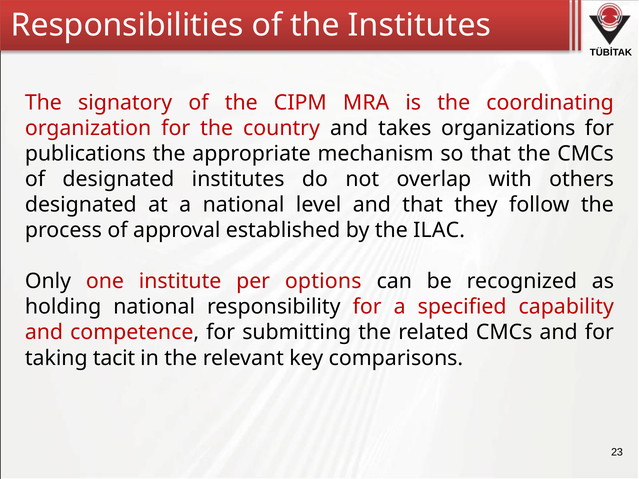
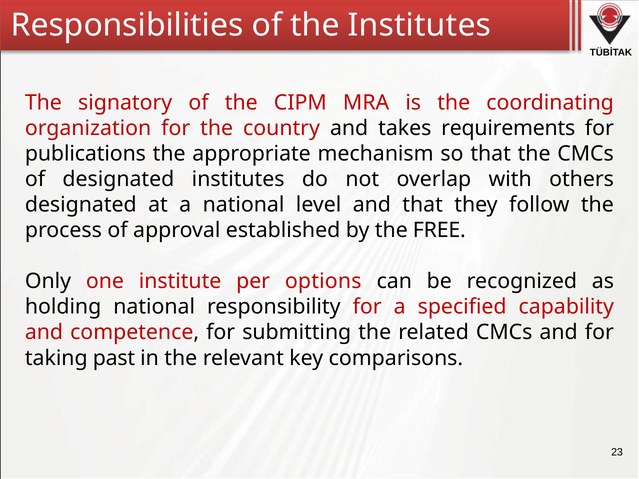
organizations: organizations -> requirements (508, 128)
ILAC: ILAC -> FREE (439, 230)
tacit: tacit -> past (114, 358)
